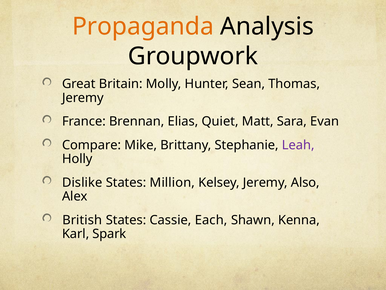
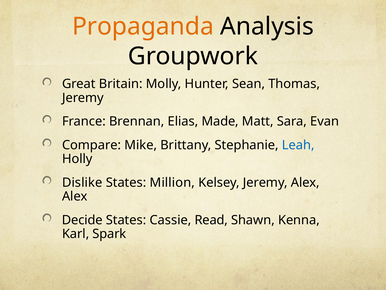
Quiet: Quiet -> Made (220, 121)
Leah colour: purple -> blue (298, 145)
Jeremy Also: Also -> Alex (305, 182)
British: British -> Decide (82, 220)
Each: Each -> Read (211, 220)
